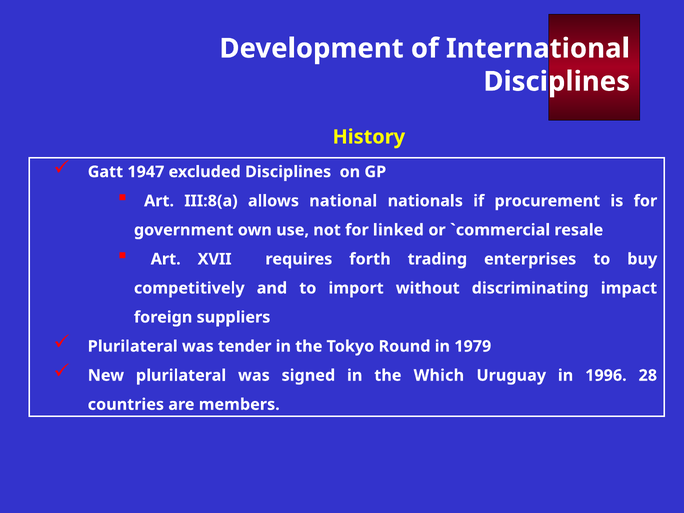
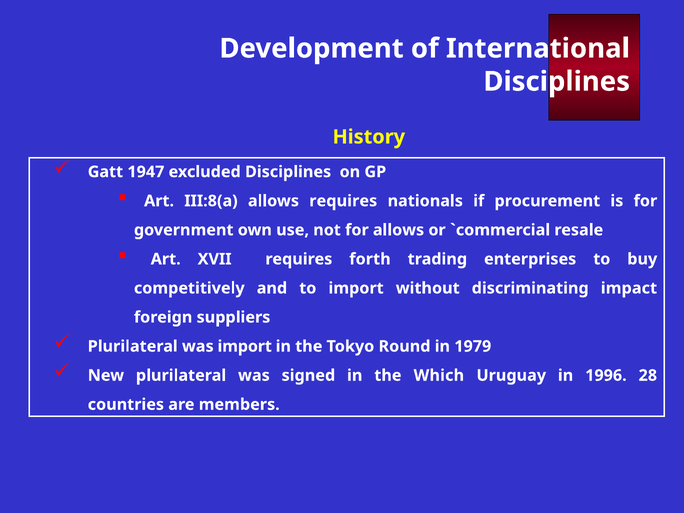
allows national: national -> requires (343, 201)
for linked: linked -> allows (399, 230)
was tender: tender -> import (245, 346)
